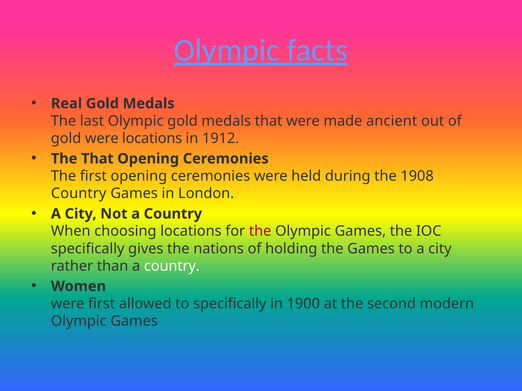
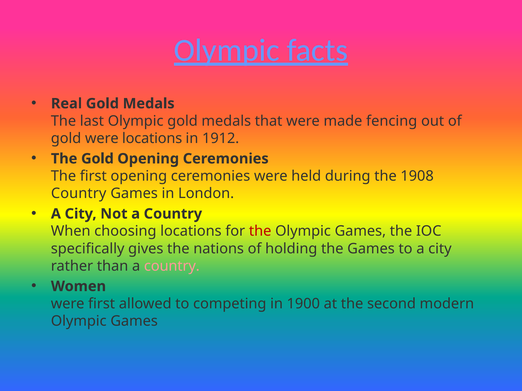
ancient: ancient -> fencing (392, 121)
The That: That -> Gold (97, 159)
country colour: white -> pink (172, 266)
to specifically: specifically -> competing (230, 304)
